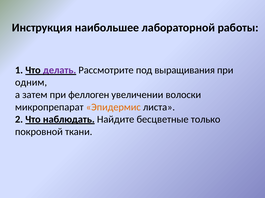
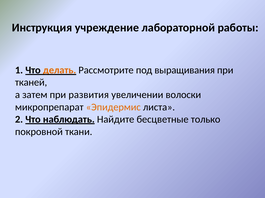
наибольшее: наибольшее -> учреждение (107, 28)
делать colour: purple -> orange (60, 70)
одним: одним -> тканей (31, 83)
феллоген: феллоген -> развития (89, 95)
